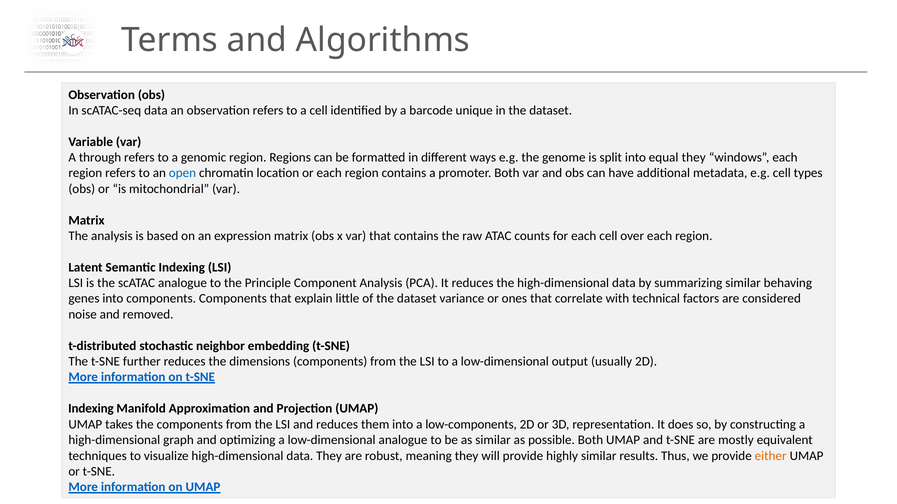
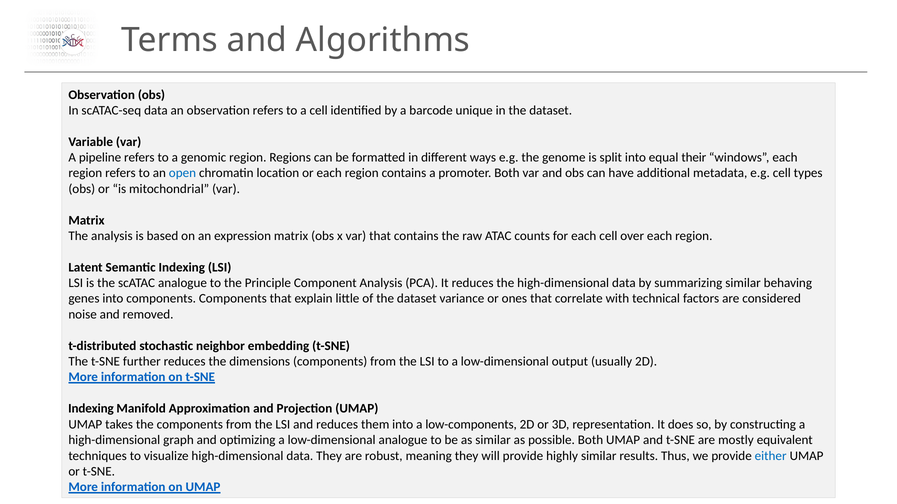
through: through -> pipeline (100, 158)
equal they: they -> their (694, 158)
either colour: orange -> blue (771, 456)
